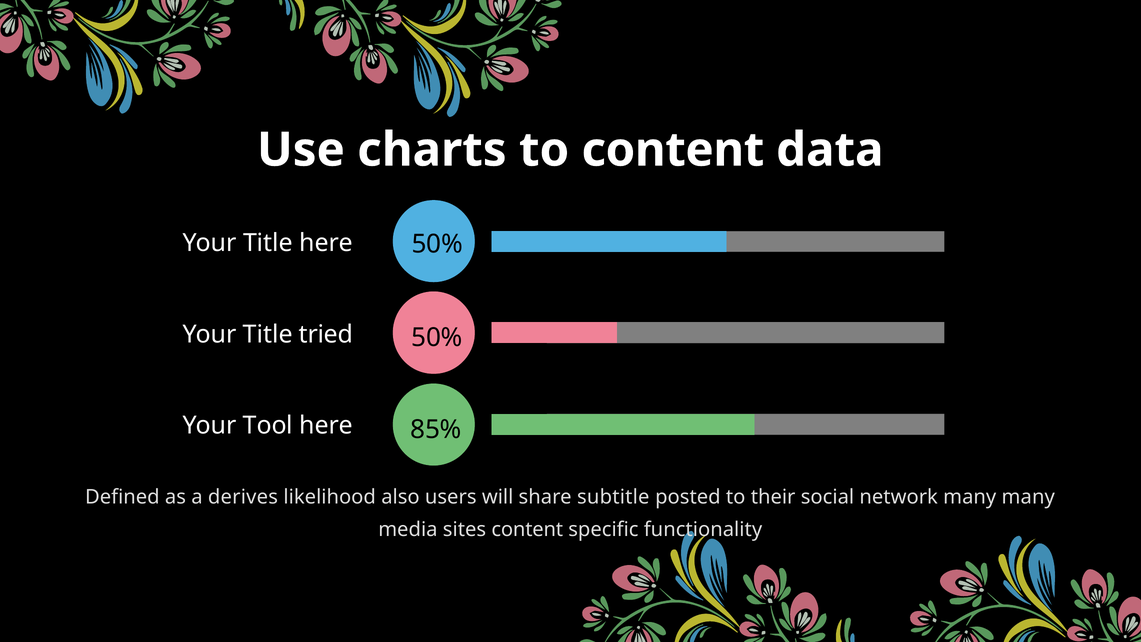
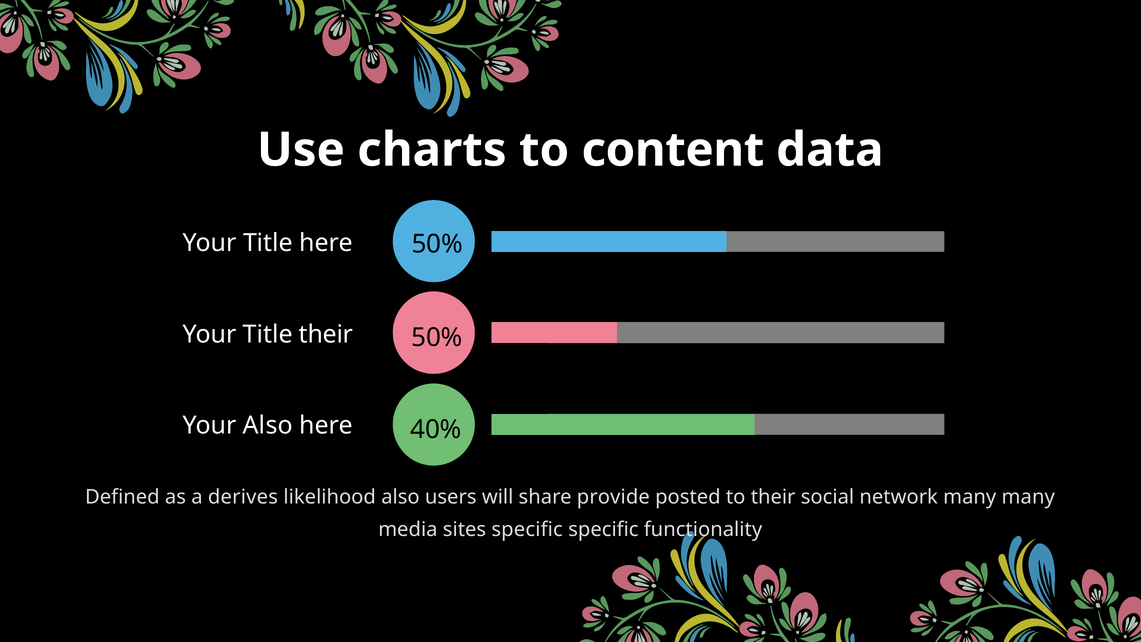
Title tried: tried -> their (326, 334)
Your Tool: Tool -> Also (268, 426)
85%: 85% -> 40% (436, 429)
subtitle: subtitle -> provide (613, 497)
sites content: content -> specific (527, 529)
